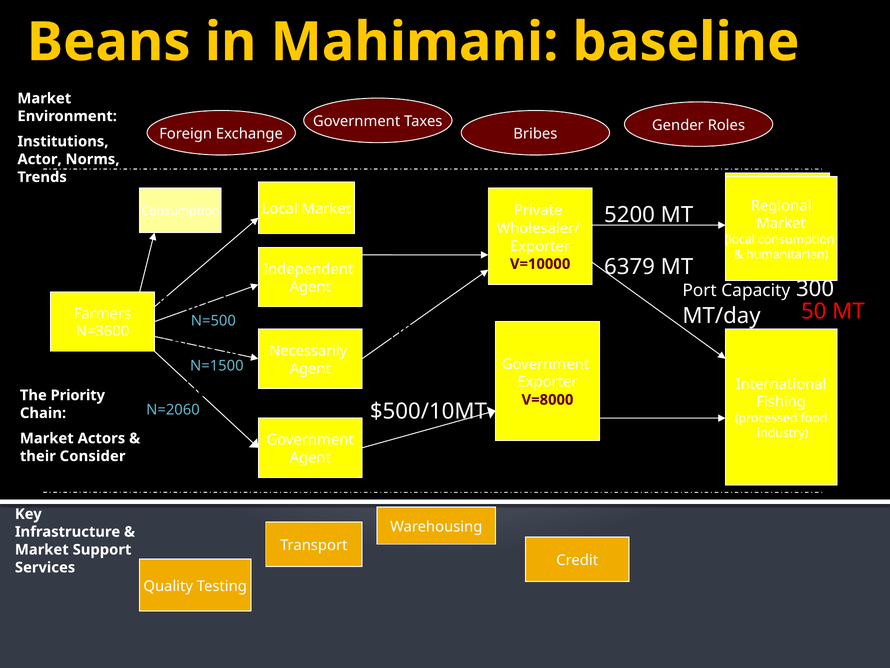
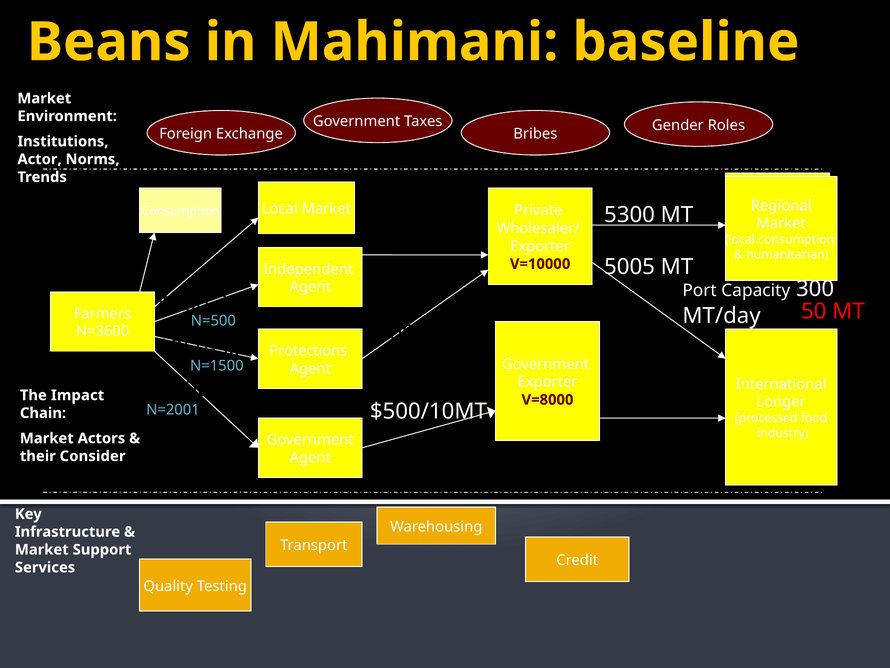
5200: 5200 -> 5300 (630, 215)
6379: 6379 -> 5005 (630, 266)
Necessarily: Necessarily -> Protections (308, 351)
Priority: Priority -> Impact (78, 395)
Fishing: Fishing -> Longer (781, 402)
N=2060: N=2060 -> N=2001 (173, 410)
